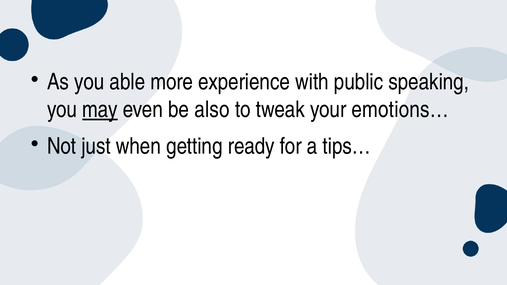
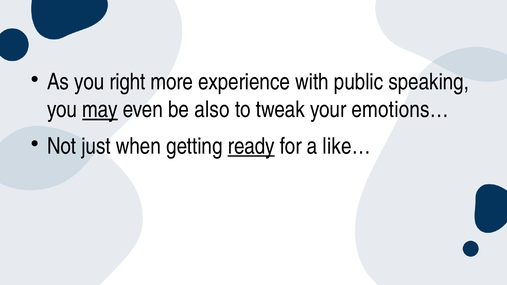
able: able -> right (127, 82)
ready underline: none -> present (251, 146)
tips…: tips… -> like… (347, 146)
